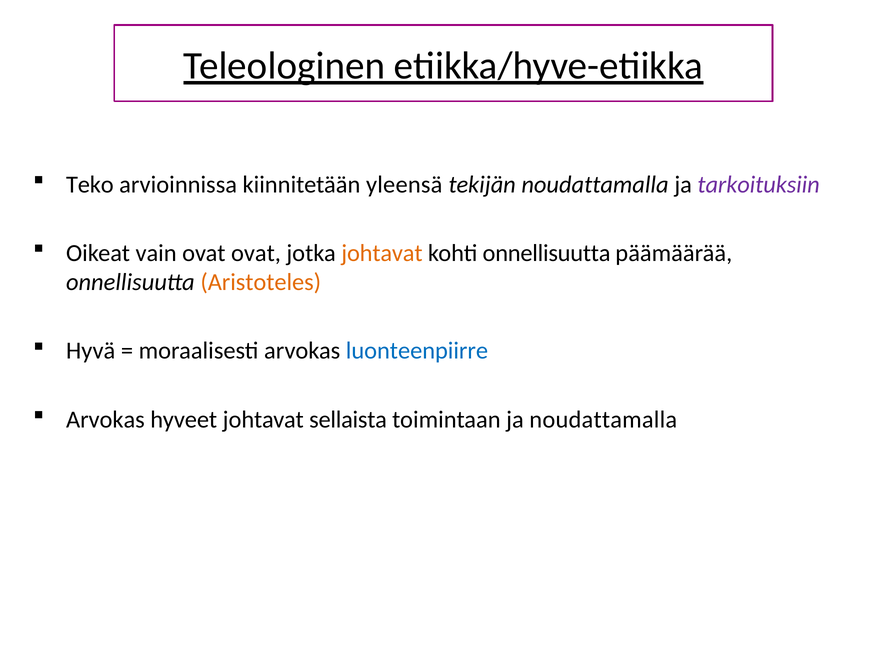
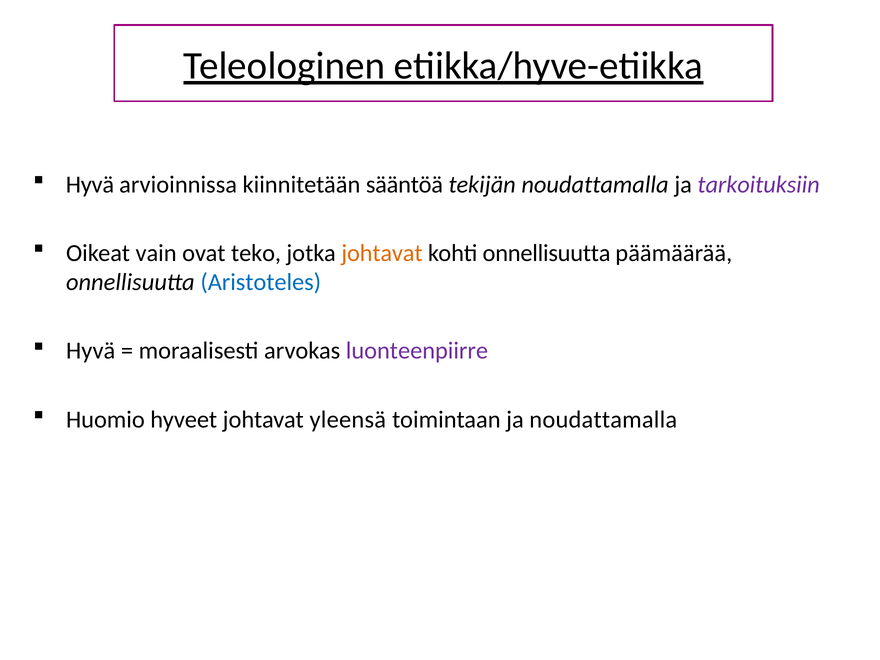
Teko: Teko -> Hyvä (90, 184)
yleensä: yleensä -> sääntöä (404, 184)
ovat ovat: ovat -> teko (256, 253)
Aristoteles colour: orange -> blue (261, 282)
luonteenpiirre colour: blue -> purple (417, 351)
Arvokas: Arvokas -> Huomio (105, 419)
sellaista: sellaista -> yleensä (348, 419)
